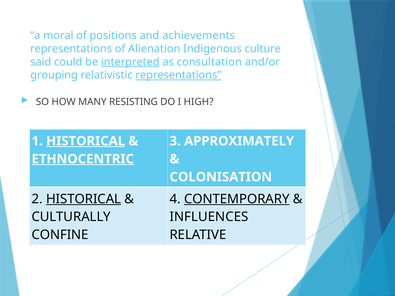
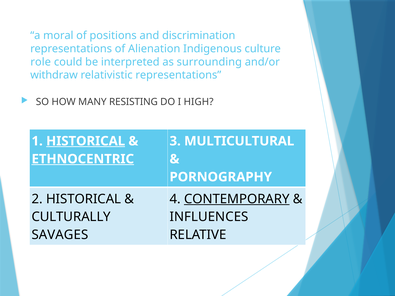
achievements: achievements -> discrimination (199, 36)
said: said -> role (41, 62)
interpreted underline: present -> none (130, 62)
consultation: consultation -> surrounding (209, 62)
grouping: grouping -> withdraw (54, 75)
representations underline: present -> none (178, 75)
APPROXIMATELY: APPROXIMATELY -> MULTICULTURAL (239, 141)
COLONISATION: COLONISATION -> PORNOGRAPHY (221, 177)
HISTORICAL underline: present -> none (84, 199)
CONFINE: CONFINE -> SAVAGES (60, 235)
